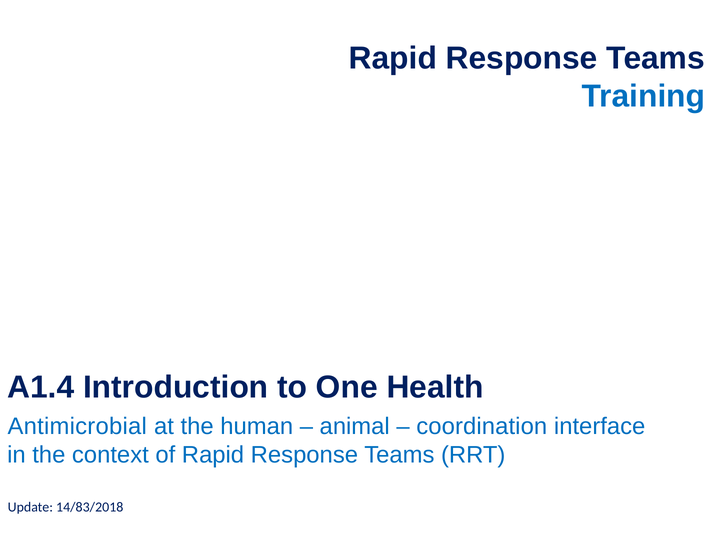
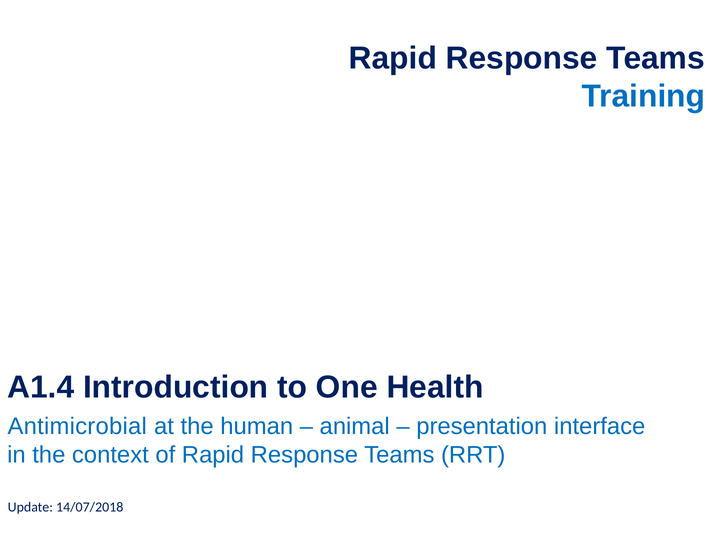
coordination: coordination -> presentation (482, 426)
14/83/2018: 14/83/2018 -> 14/07/2018 (90, 507)
